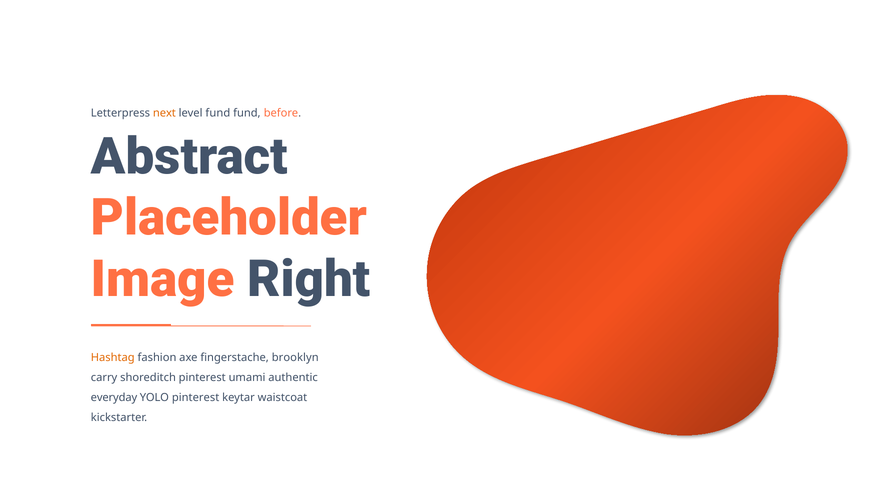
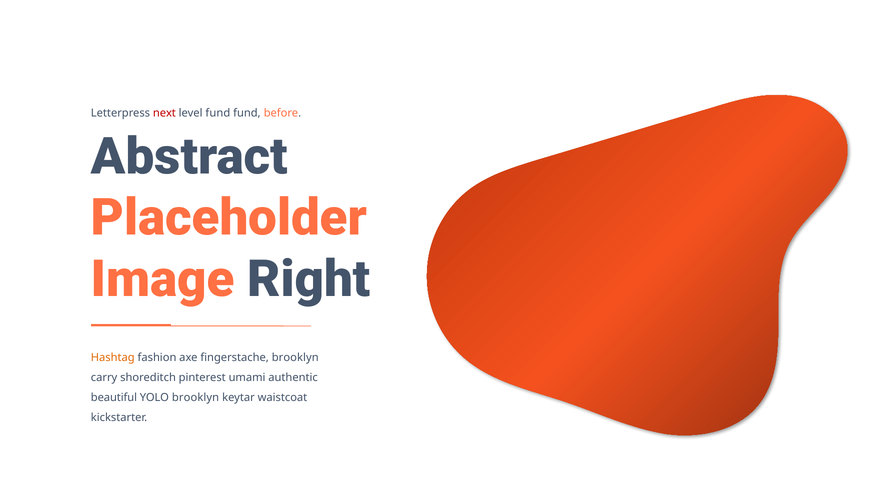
next colour: orange -> red (164, 113)
everyday: everyday -> beautiful (114, 398)
YOLO pinterest: pinterest -> brooklyn (196, 398)
